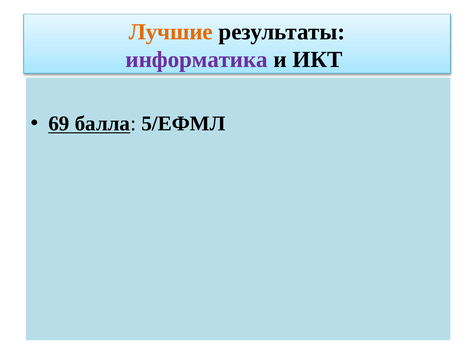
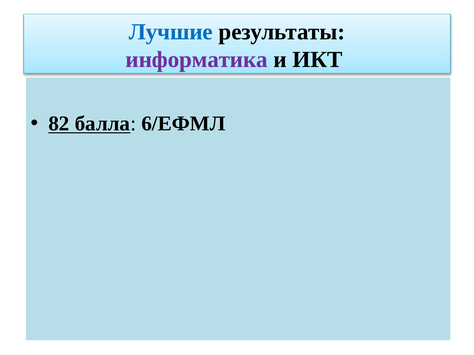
Лучшие colour: orange -> blue (171, 32)
69: 69 -> 82 (59, 124)
5/ЕФМЛ: 5/ЕФМЛ -> 6/ЕФМЛ (183, 124)
